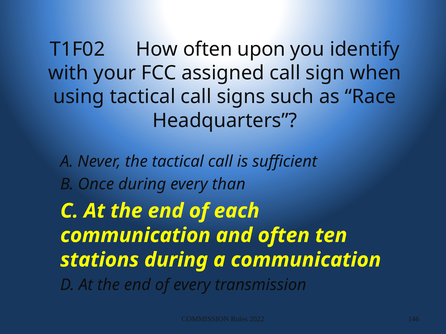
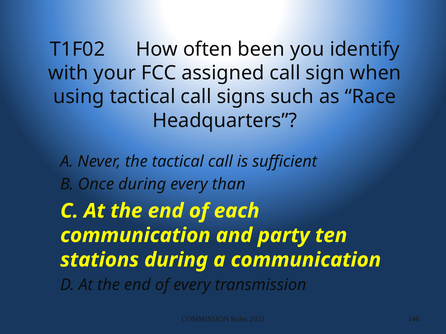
upon: upon -> been (261, 49)
and often: often -> party (284, 236)
